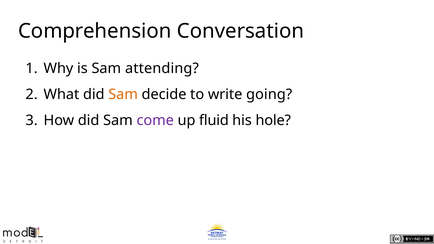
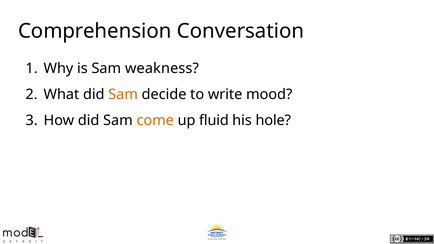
attending: attending -> weakness (162, 69)
going: going -> mood (269, 95)
come colour: purple -> orange (155, 121)
